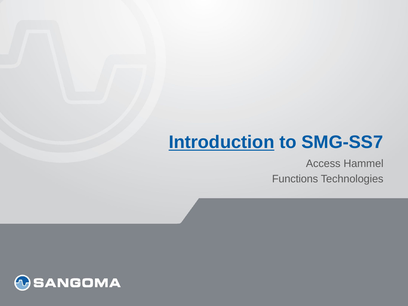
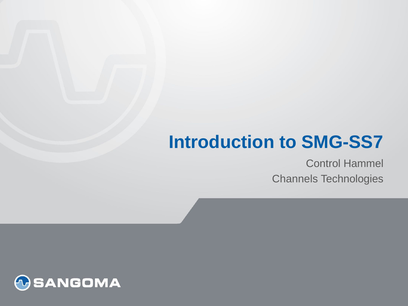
Introduction underline: present -> none (222, 142)
Access: Access -> Control (323, 164)
Functions: Functions -> Channels (295, 179)
